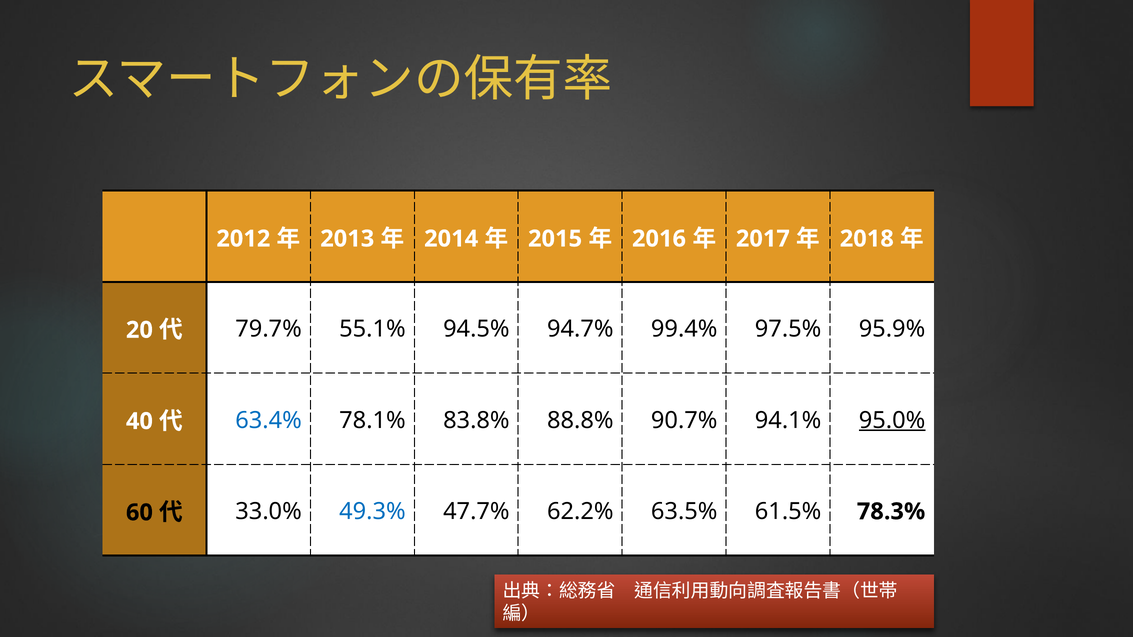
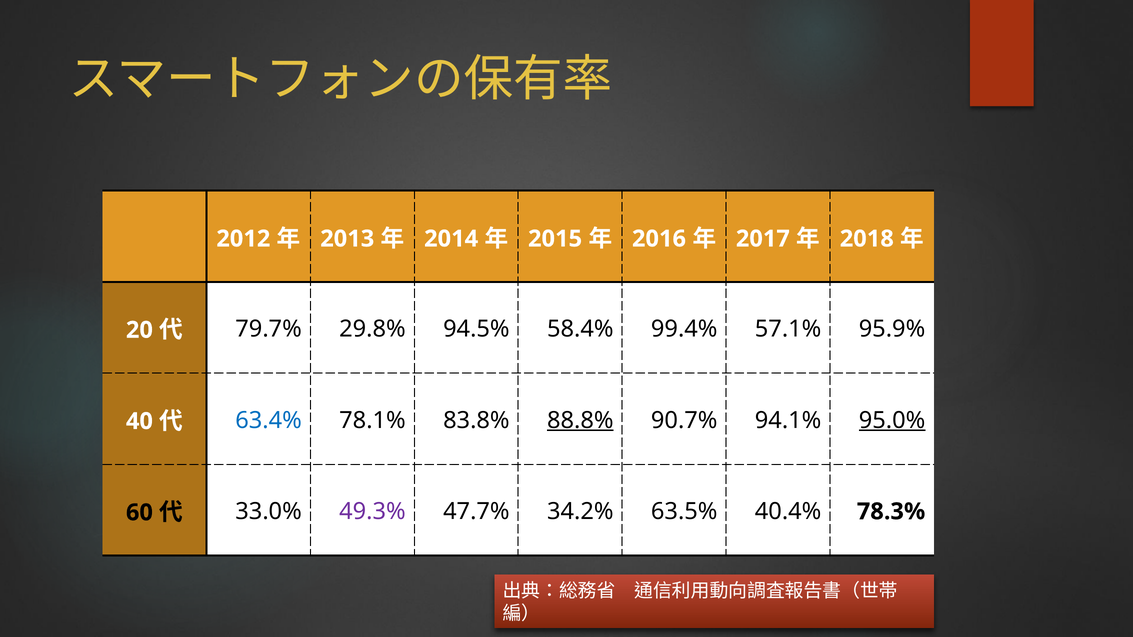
55.1%: 55.1% -> 29.8% (372, 329)
94.7%: 94.7% -> 58.4% (580, 329)
97.5%: 97.5% -> 57.1% (788, 329)
88.8% underline: none -> present (580, 420)
49.3% colour: blue -> purple (372, 512)
62.2%: 62.2% -> 34.2% (580, 512)
61.5%: 61.5% -> 40.4% (788, 512)
